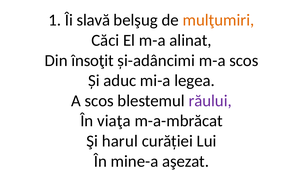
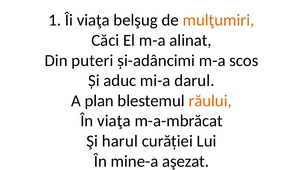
Îi slavă: slavă -> viaţa (93, 20)
însoţit: însoţit -> puteri (92, 61)
legea: legea -> darul (194, 81)
scos: scos -> plan (99, 101)
răului colour: purple -> orange (210, 101)
